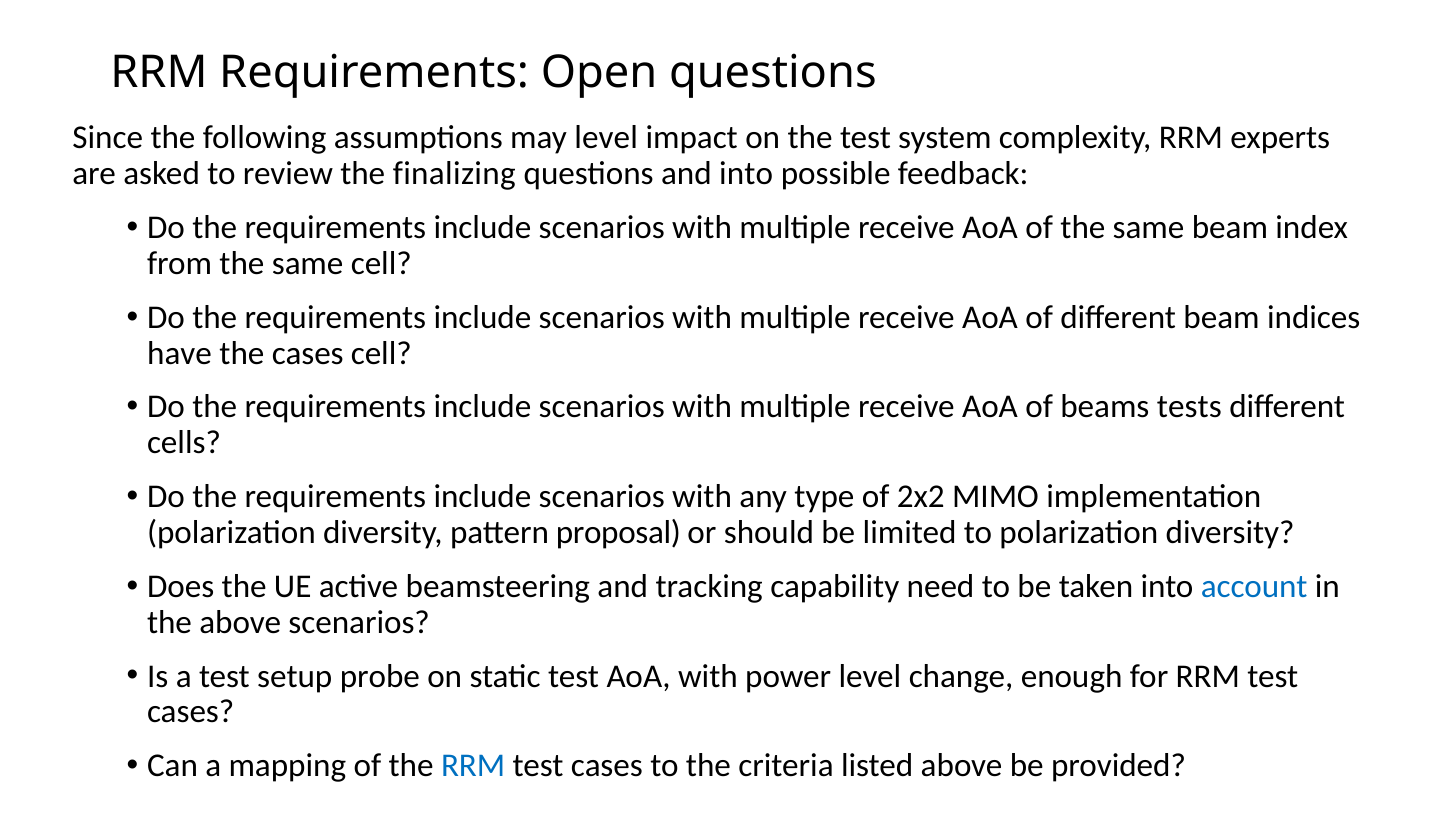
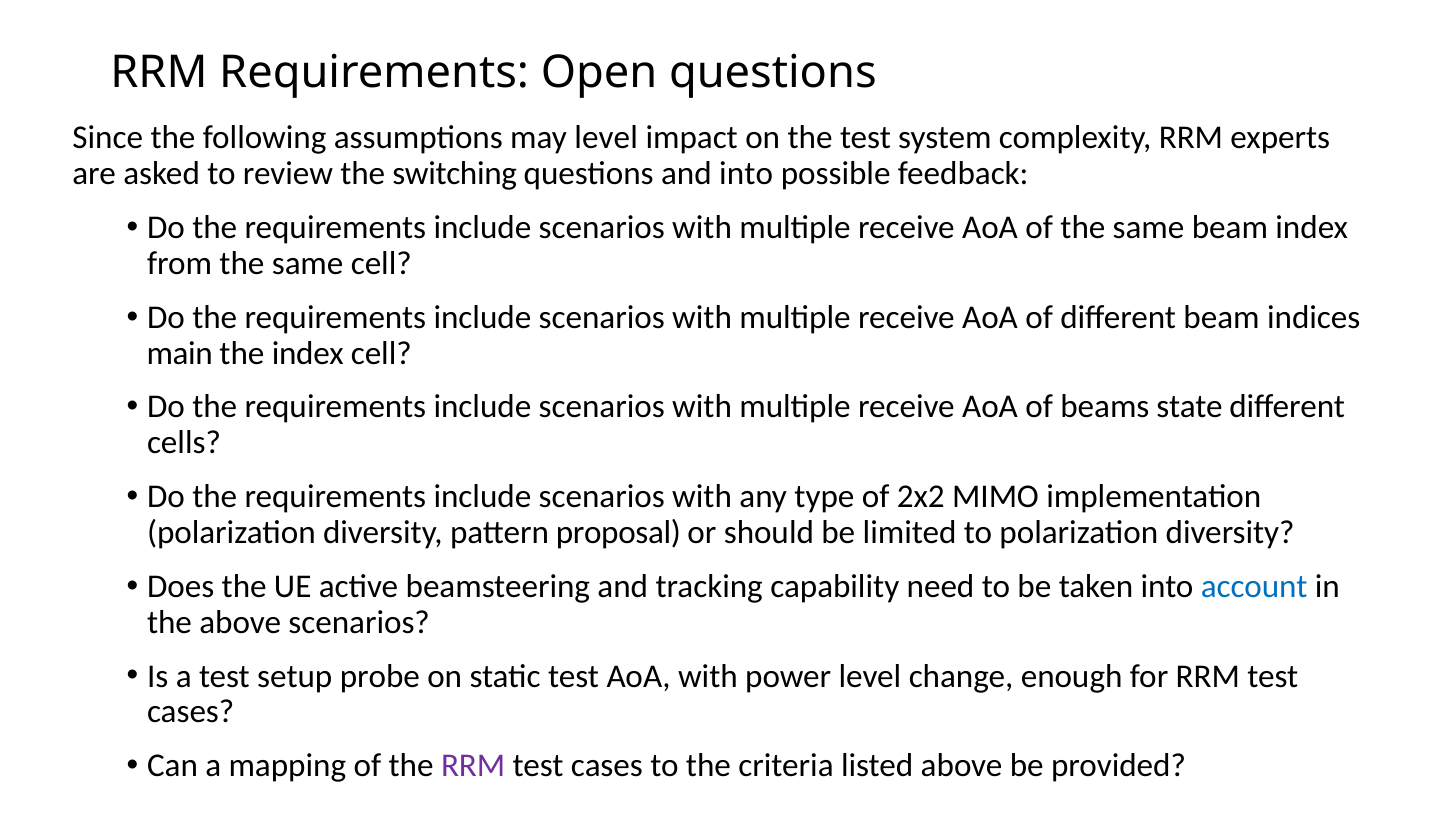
finalizing: finalizing -> switching (455, 174)
have: have -> main (180, 353)
the cases: cases -> index (308, 353)
tests: tests -> state (1189, 407)
RRM colour: blue -> purple (473, 766)
